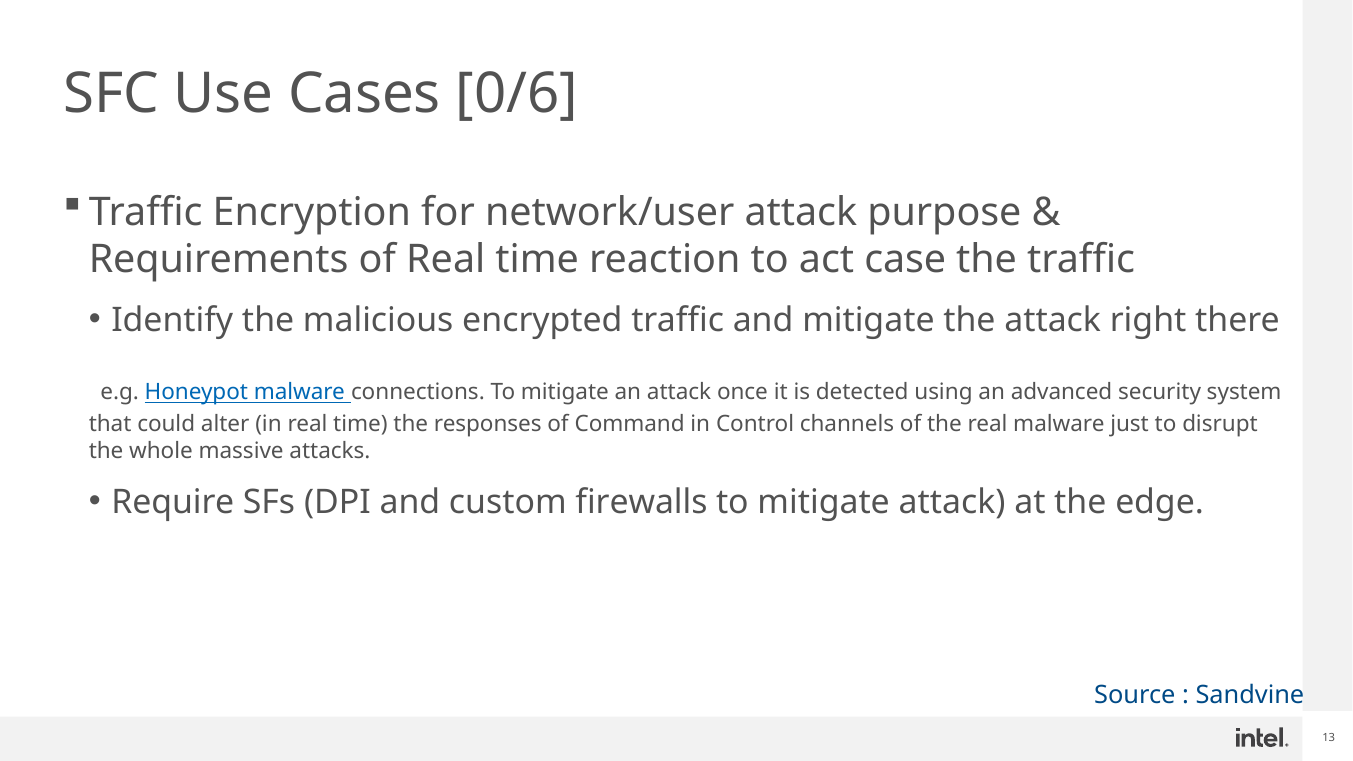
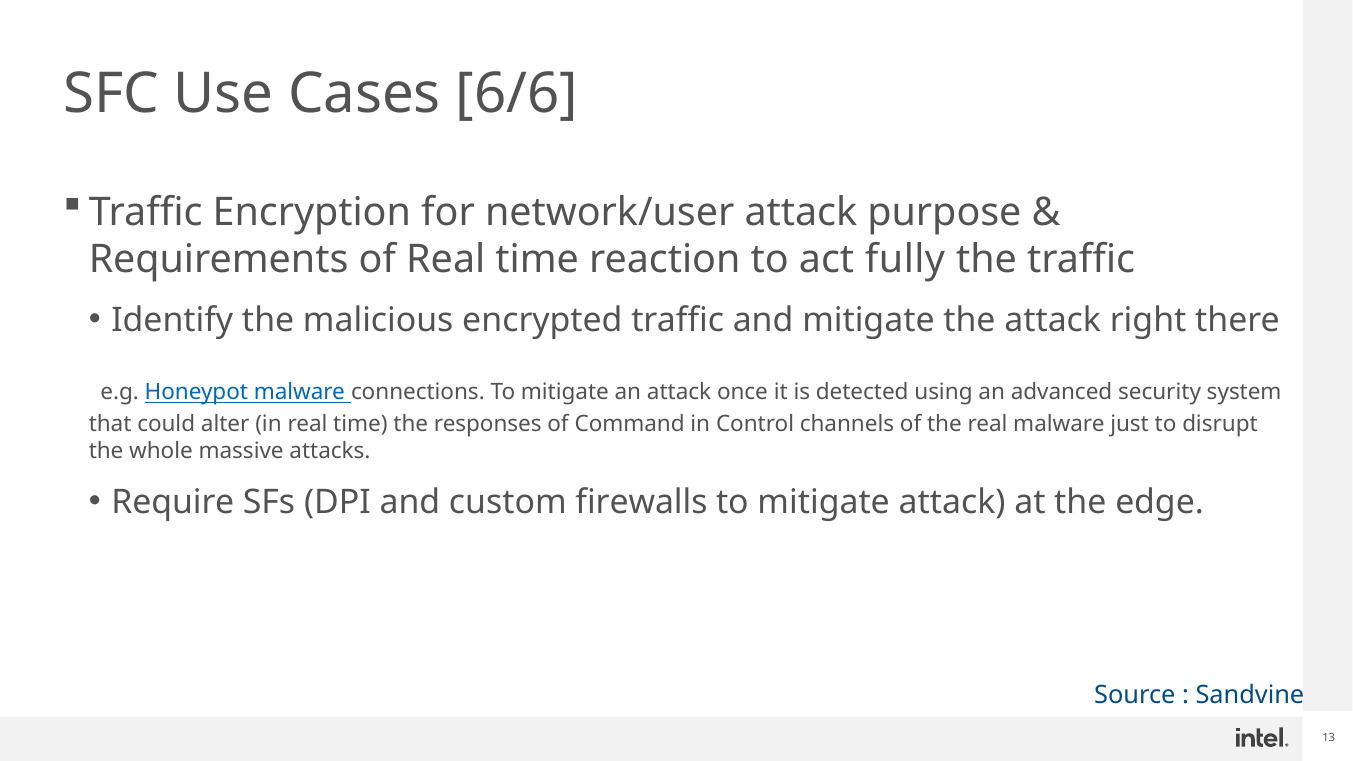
0/6: 0/6 -> 6/6 (517, 94)
case: case -> fully (905, 260)
